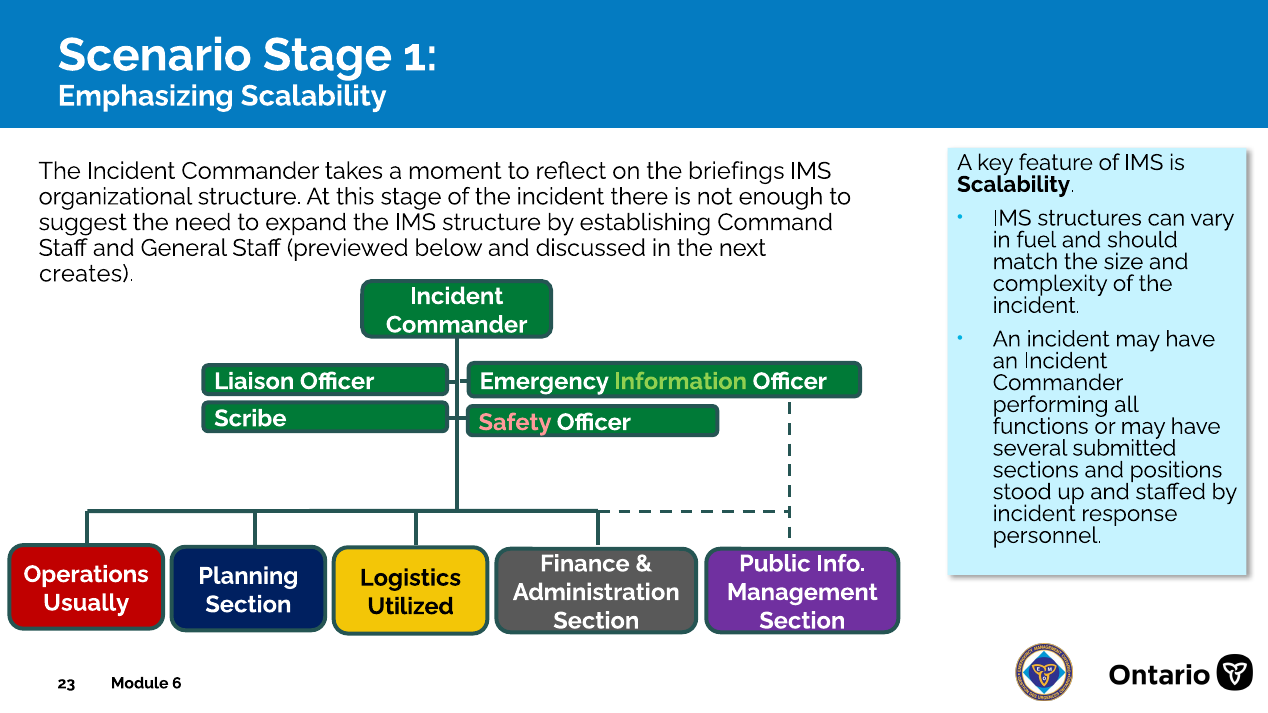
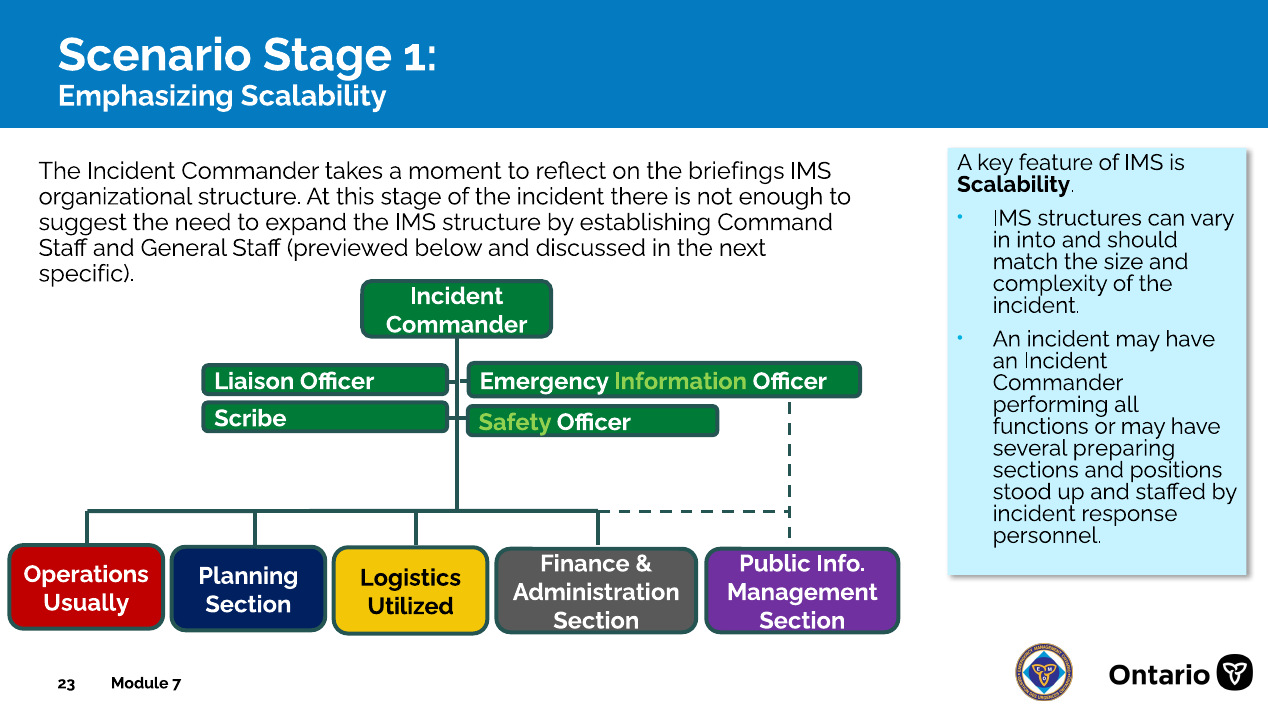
fuel: fuel -> into (1036, 240)
creates: creates -> specific (86, 274)
Safety colour: pink -> light green (515, 422)
submitted: submitted -> preparing (1124, 448)
6: 6 -> 7 (177, 683)
